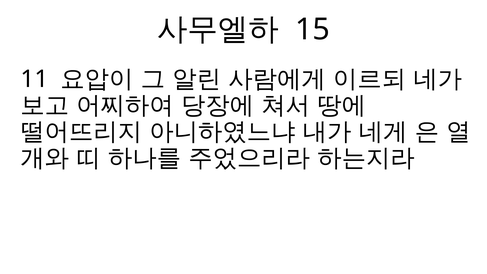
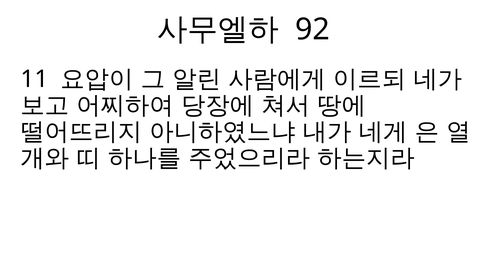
15: 15 -> 92 (313, 29)
